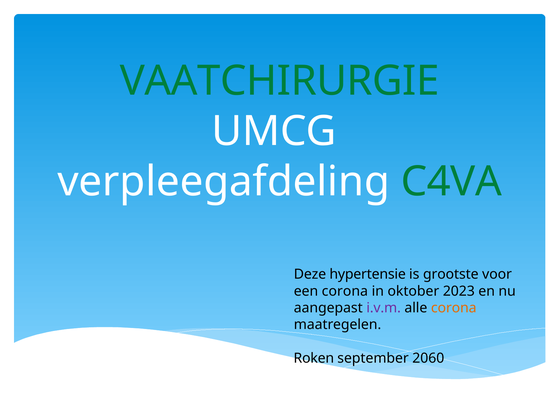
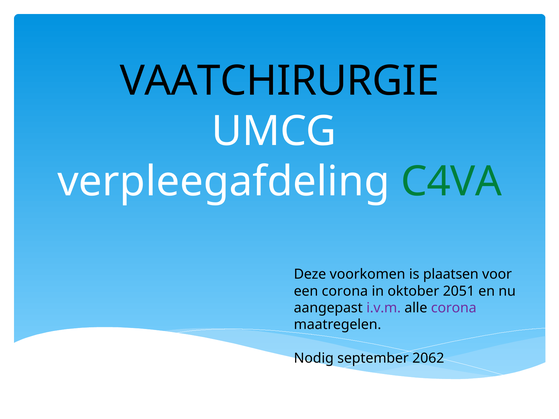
VAATCHIRURGIE colour: green -> black (280, 81)
hypertensie: hypertensie -> voorkomen (368, 275)
grootste: grootste -> plaatsen (451, 275)
2023: 2023 -> 2051 (459, 291)
corona colour: orange -> purple (454, 308)
Roken: Roken -> Nodig (314, 358)
2060: 2060 -> 2062 (428, 358)
